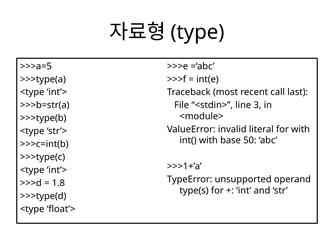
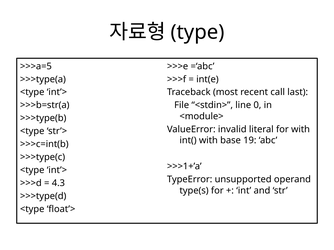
3: 3 -> 0 (257, 105)
50: 50 -> 19 (250, 141)
1.8: 1.8 -> 4.3 (58, 183)
